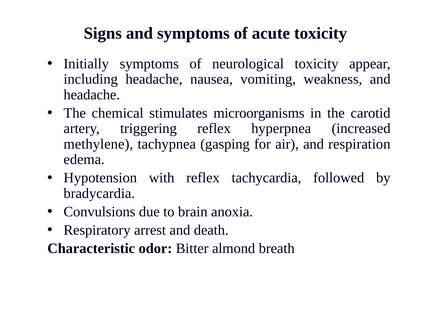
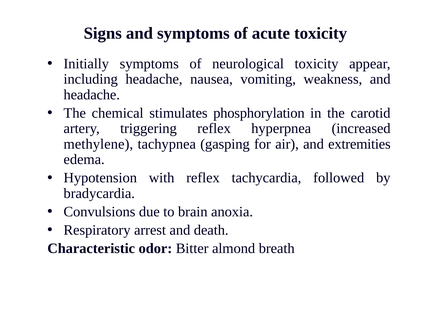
microorganisms: microorganisms -> phosphorylation (259, 113)
respiration: respiration -> extremities (359, 144)
